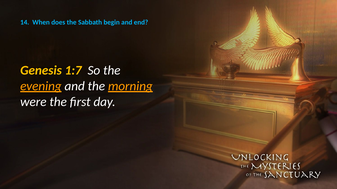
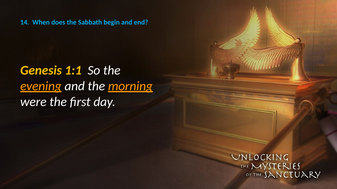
1:7: 1:7 -> 1:1 (73, 71)
